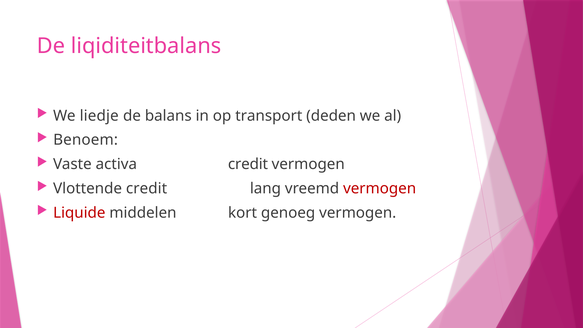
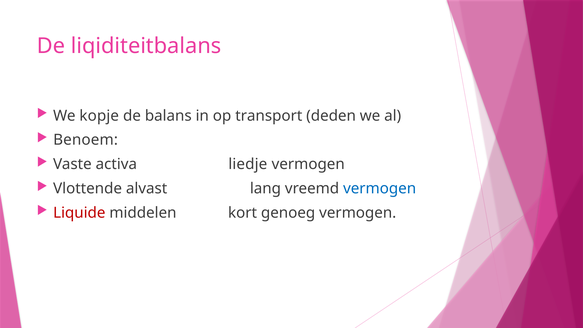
liedje: liedje -> kopje (99, 116)
activa credit: credit -> liedje (248, 164)
Vlottende credit: credit -> alvast (147, 188)
vermogen colour: red -> blue (380, 188)
